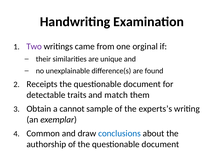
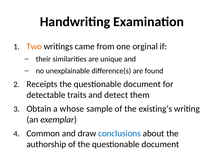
Two colour: purple -> orange (34, 46)
match: match -> detect (116, 95)
cannot: cannot -> whose (72, 109)
experts’s: experts’s -> existing’s (155, 109)
